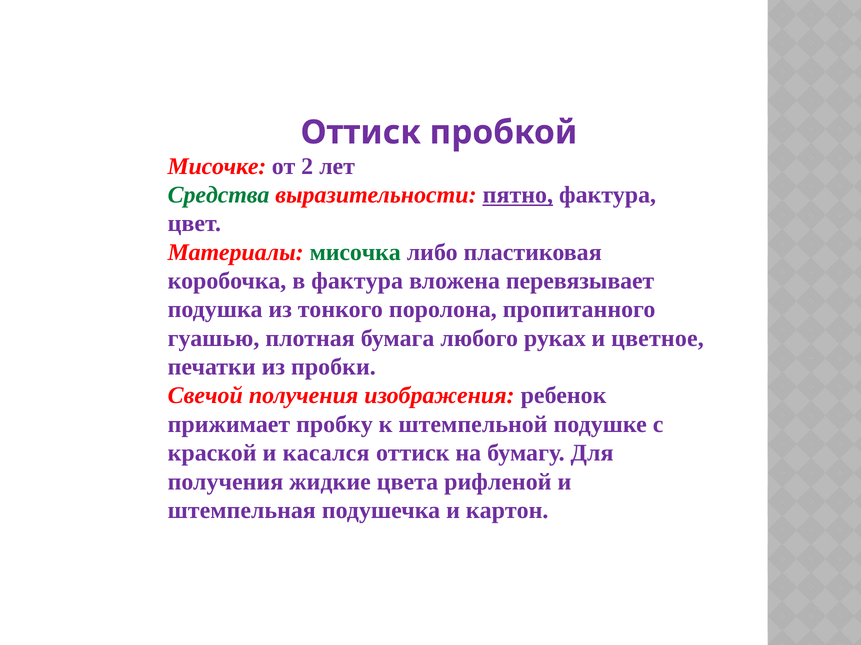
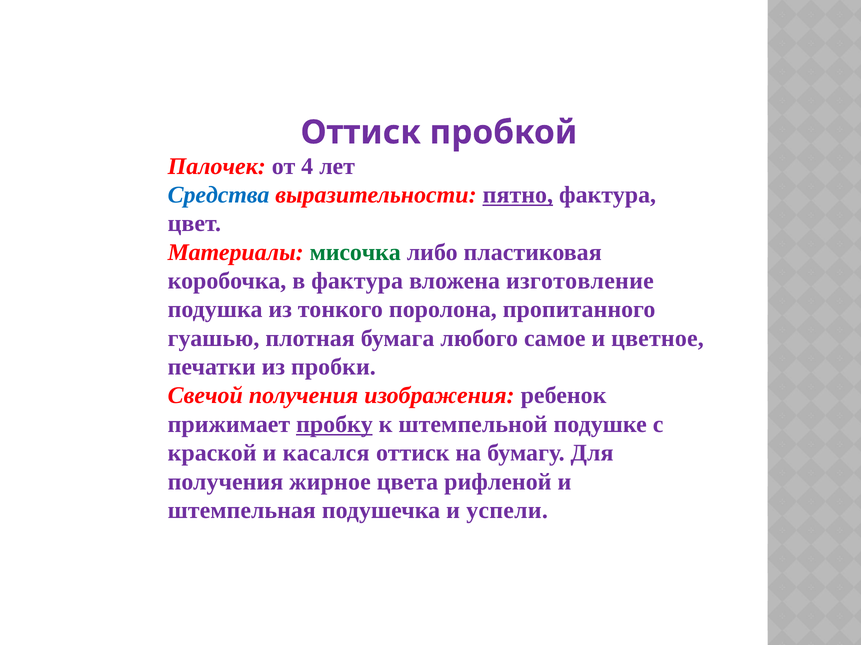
Мисочке: Мисочке -> Палочек (217, 166)
2: 2 -> 4 (307, 166)
Средства colour: green -> blue (219, 195)
перевязывает: перевязывает -> изготовление (580, 281)
руках: руках -> самое (555, 339)
пробку underline: none -> present (334, 425)
жидкие: жидкие -> жирное (330, 482)
картон: картон -> успели (507, 511)
